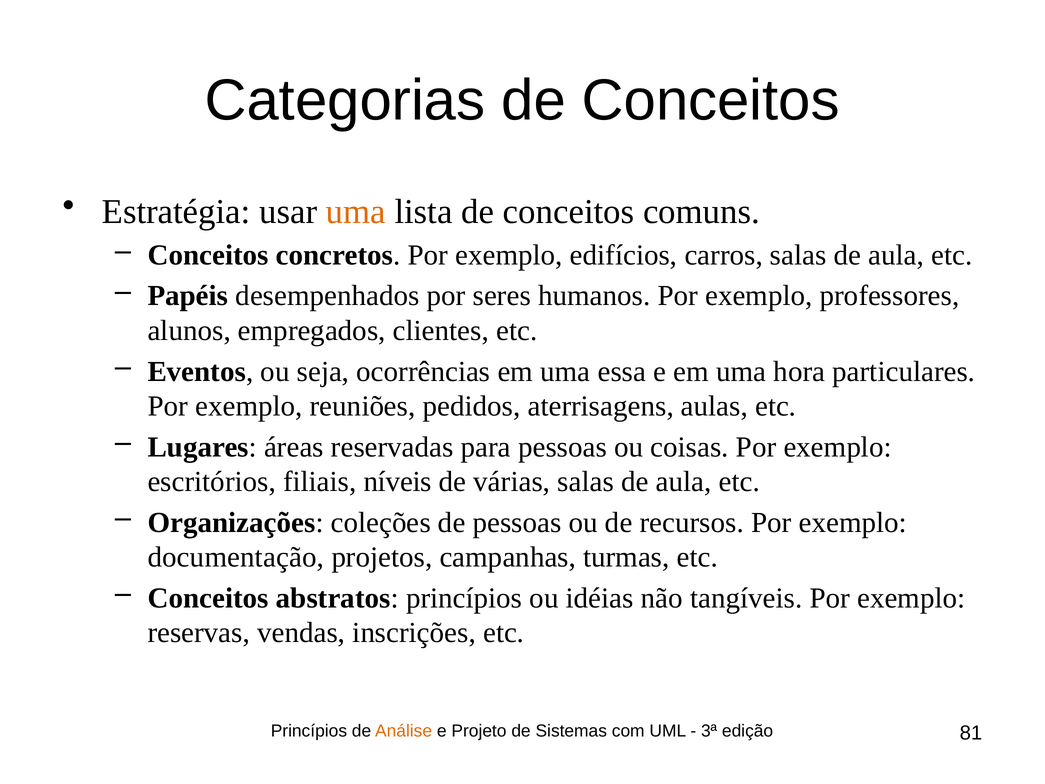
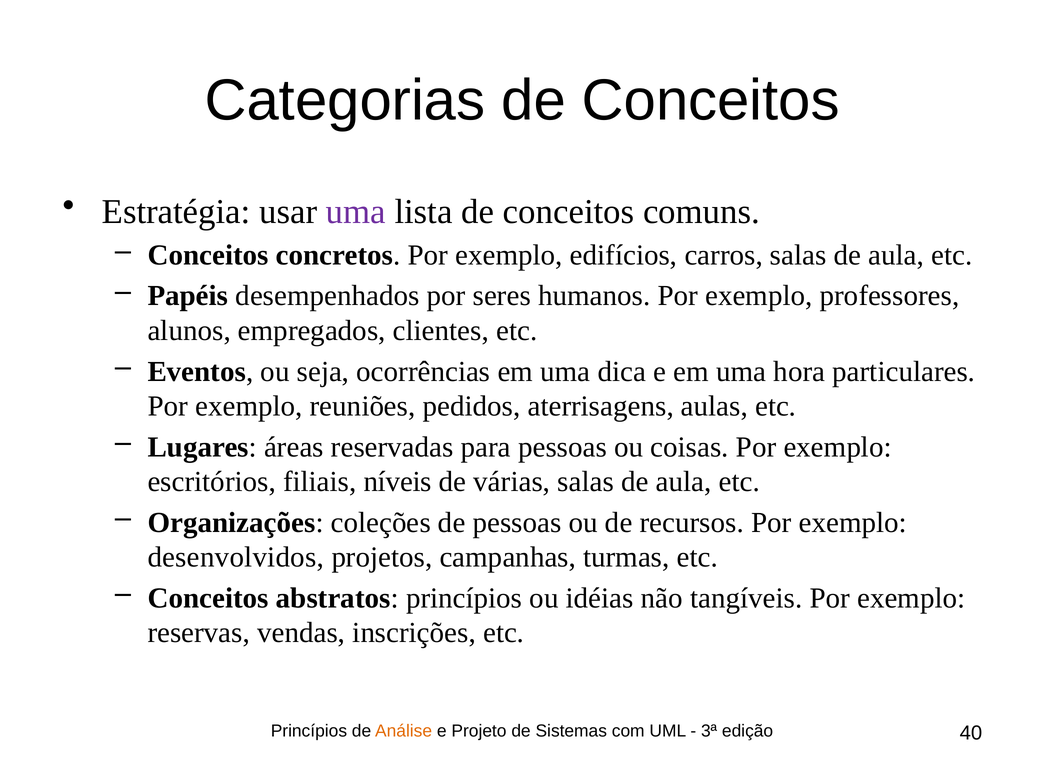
uma colour: orange -> purple (356, 211)
essa: essa -> dica (622, 371)
documentação: documentação -> desenvolvidos (236, 557)
81: 81 -> 40 (971, 733)
